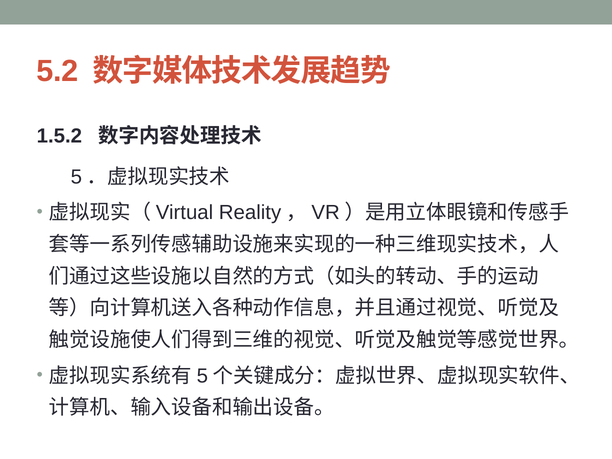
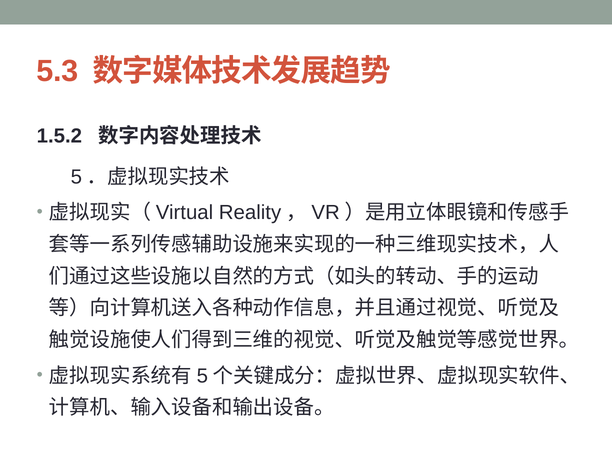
5.2: 5.2 -> 5.3 (57, 71)
